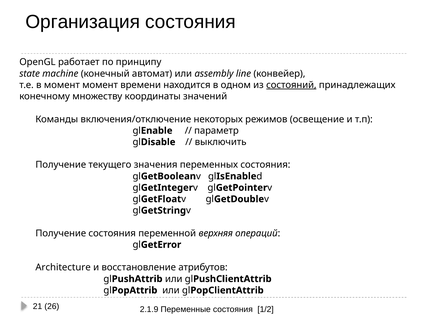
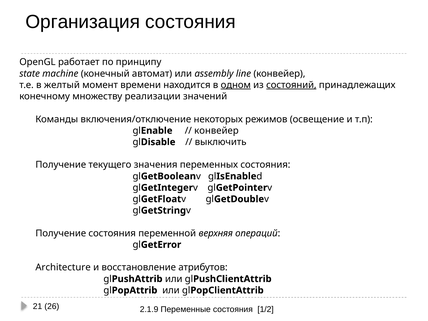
в момент: момент -> желтый (62, 85)
одном underline: none -> present (236, 85)
координаты: координаты -> реализации (153, 96)
параметр: параметр -> конвейер (216, 131)
